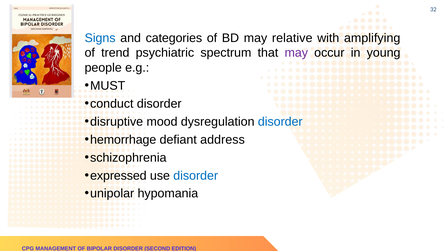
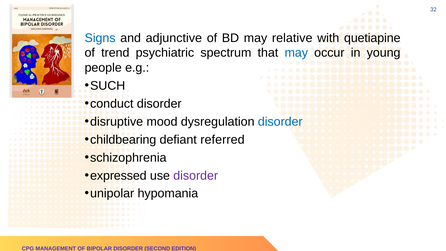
categories: categories -> adjunctive (174, 38)
amplifying: amplifying -> quetiapine (372, 38)
may colour: purple -> blue (296, 53)
MUST: MUST -> SUCH (108, 86)
hemorrhage: hemorrhage -> childbearing (123, 140)
address: address -> referred (222, 140)
disorder colour: blue -> purple (196, 176)
